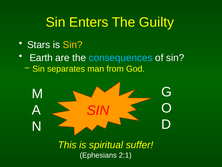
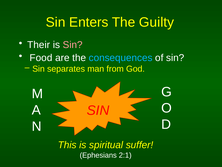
Stars: Stars -> Their (39, 45)
Sin colour: yellow -> pink (73, 45)
Earth: Earth -> Food (41, 58)
